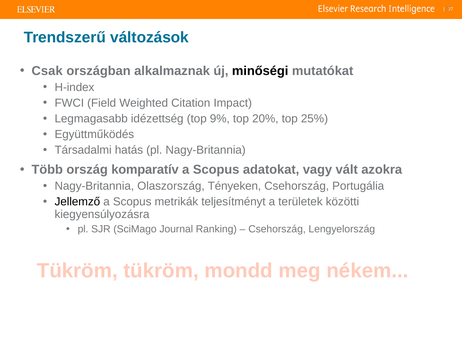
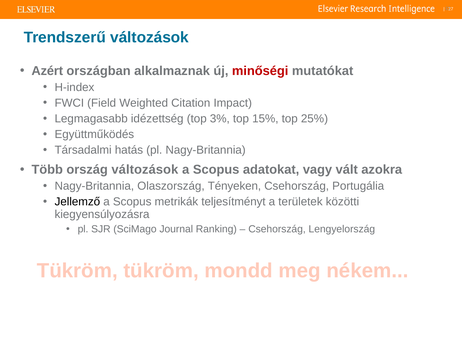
Csak: Csak -> Azért (47, 71)
minőségi colour: black -> red (260, 71)
9%: 9% -> 3% (220, 118)
20%: 20% -> 15% (265, 118)
ország komparatív: komparatív -> változások (145, 169)
